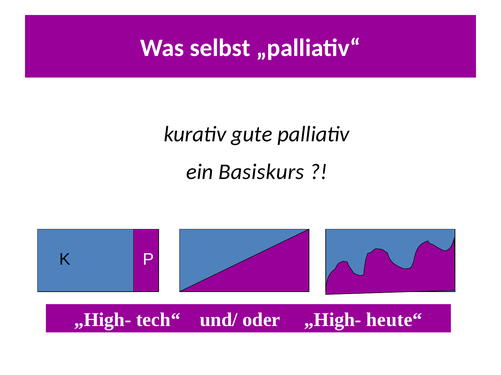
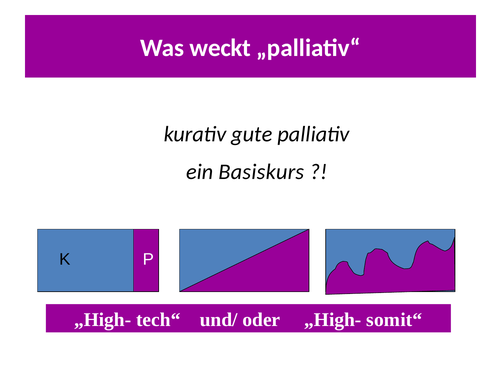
selbst: selbst -> weckt (220, 48)
heute“: heute“ -> somit“ (394, 320)
